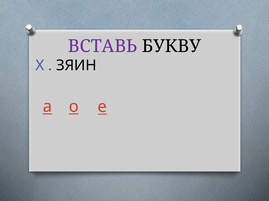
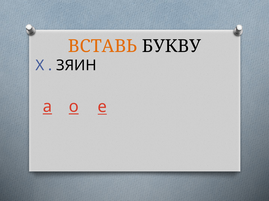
ВСТАВЬ colour: purple -> orange (103, 46)
